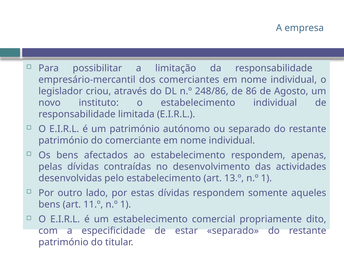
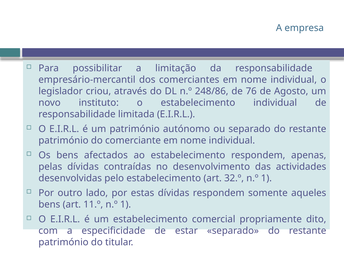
86: 86 -> 76 (251, 91)
13.º: 13.º -> 32.º (234, 178)
